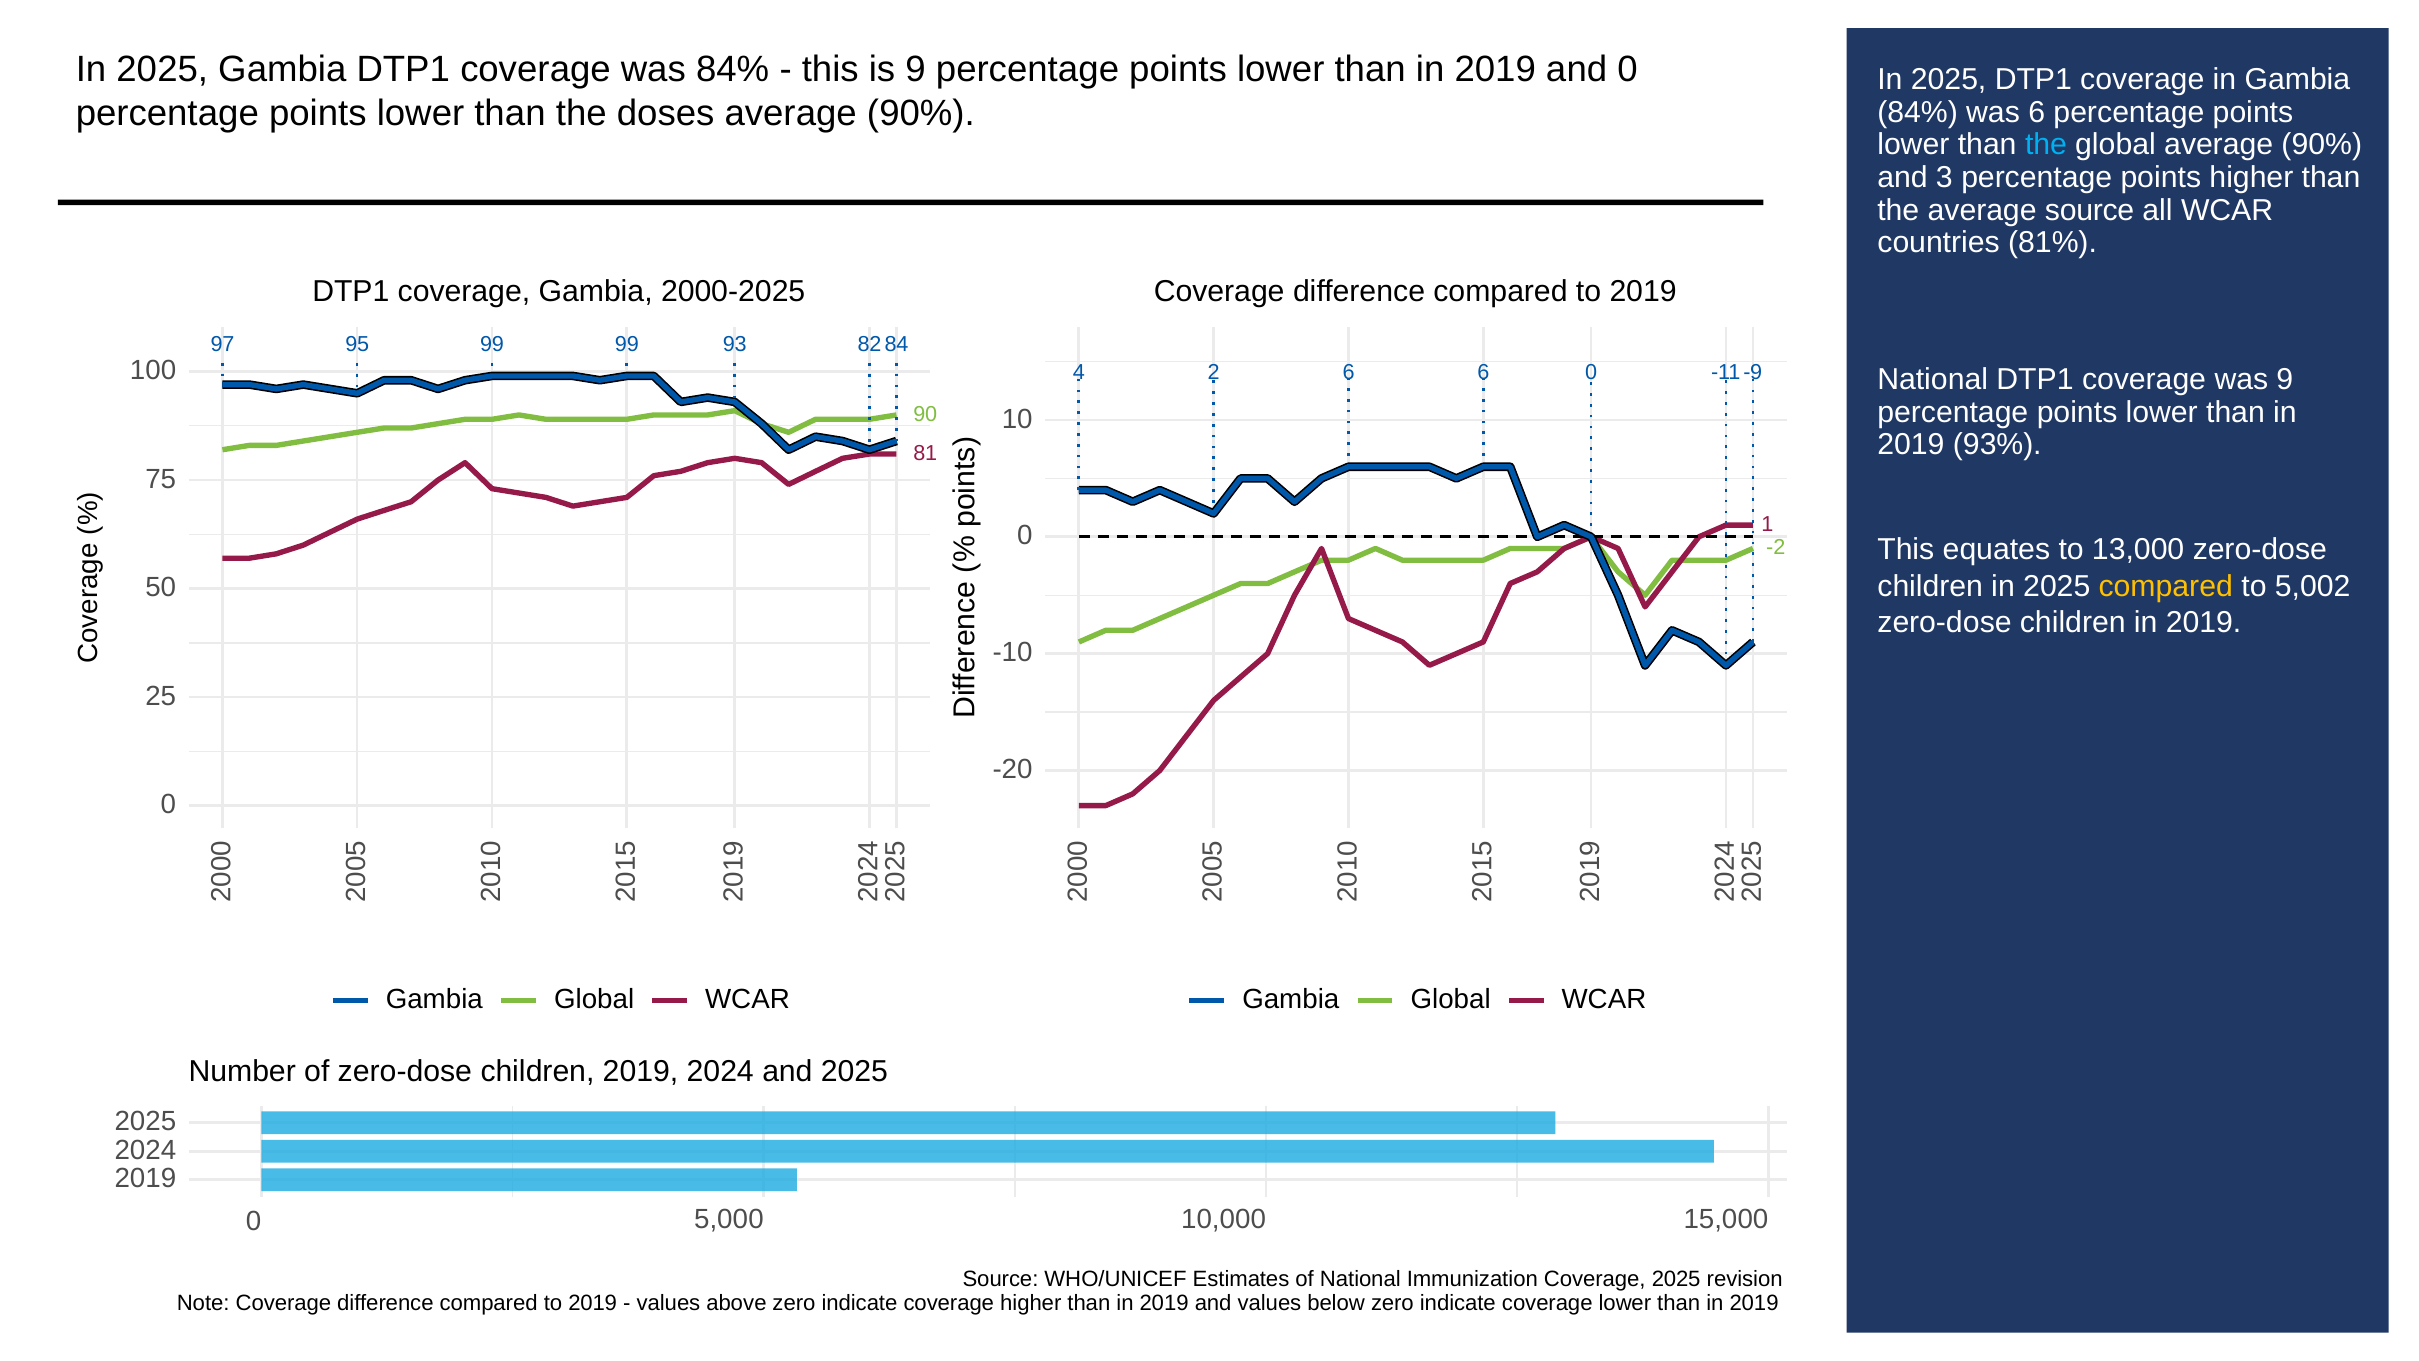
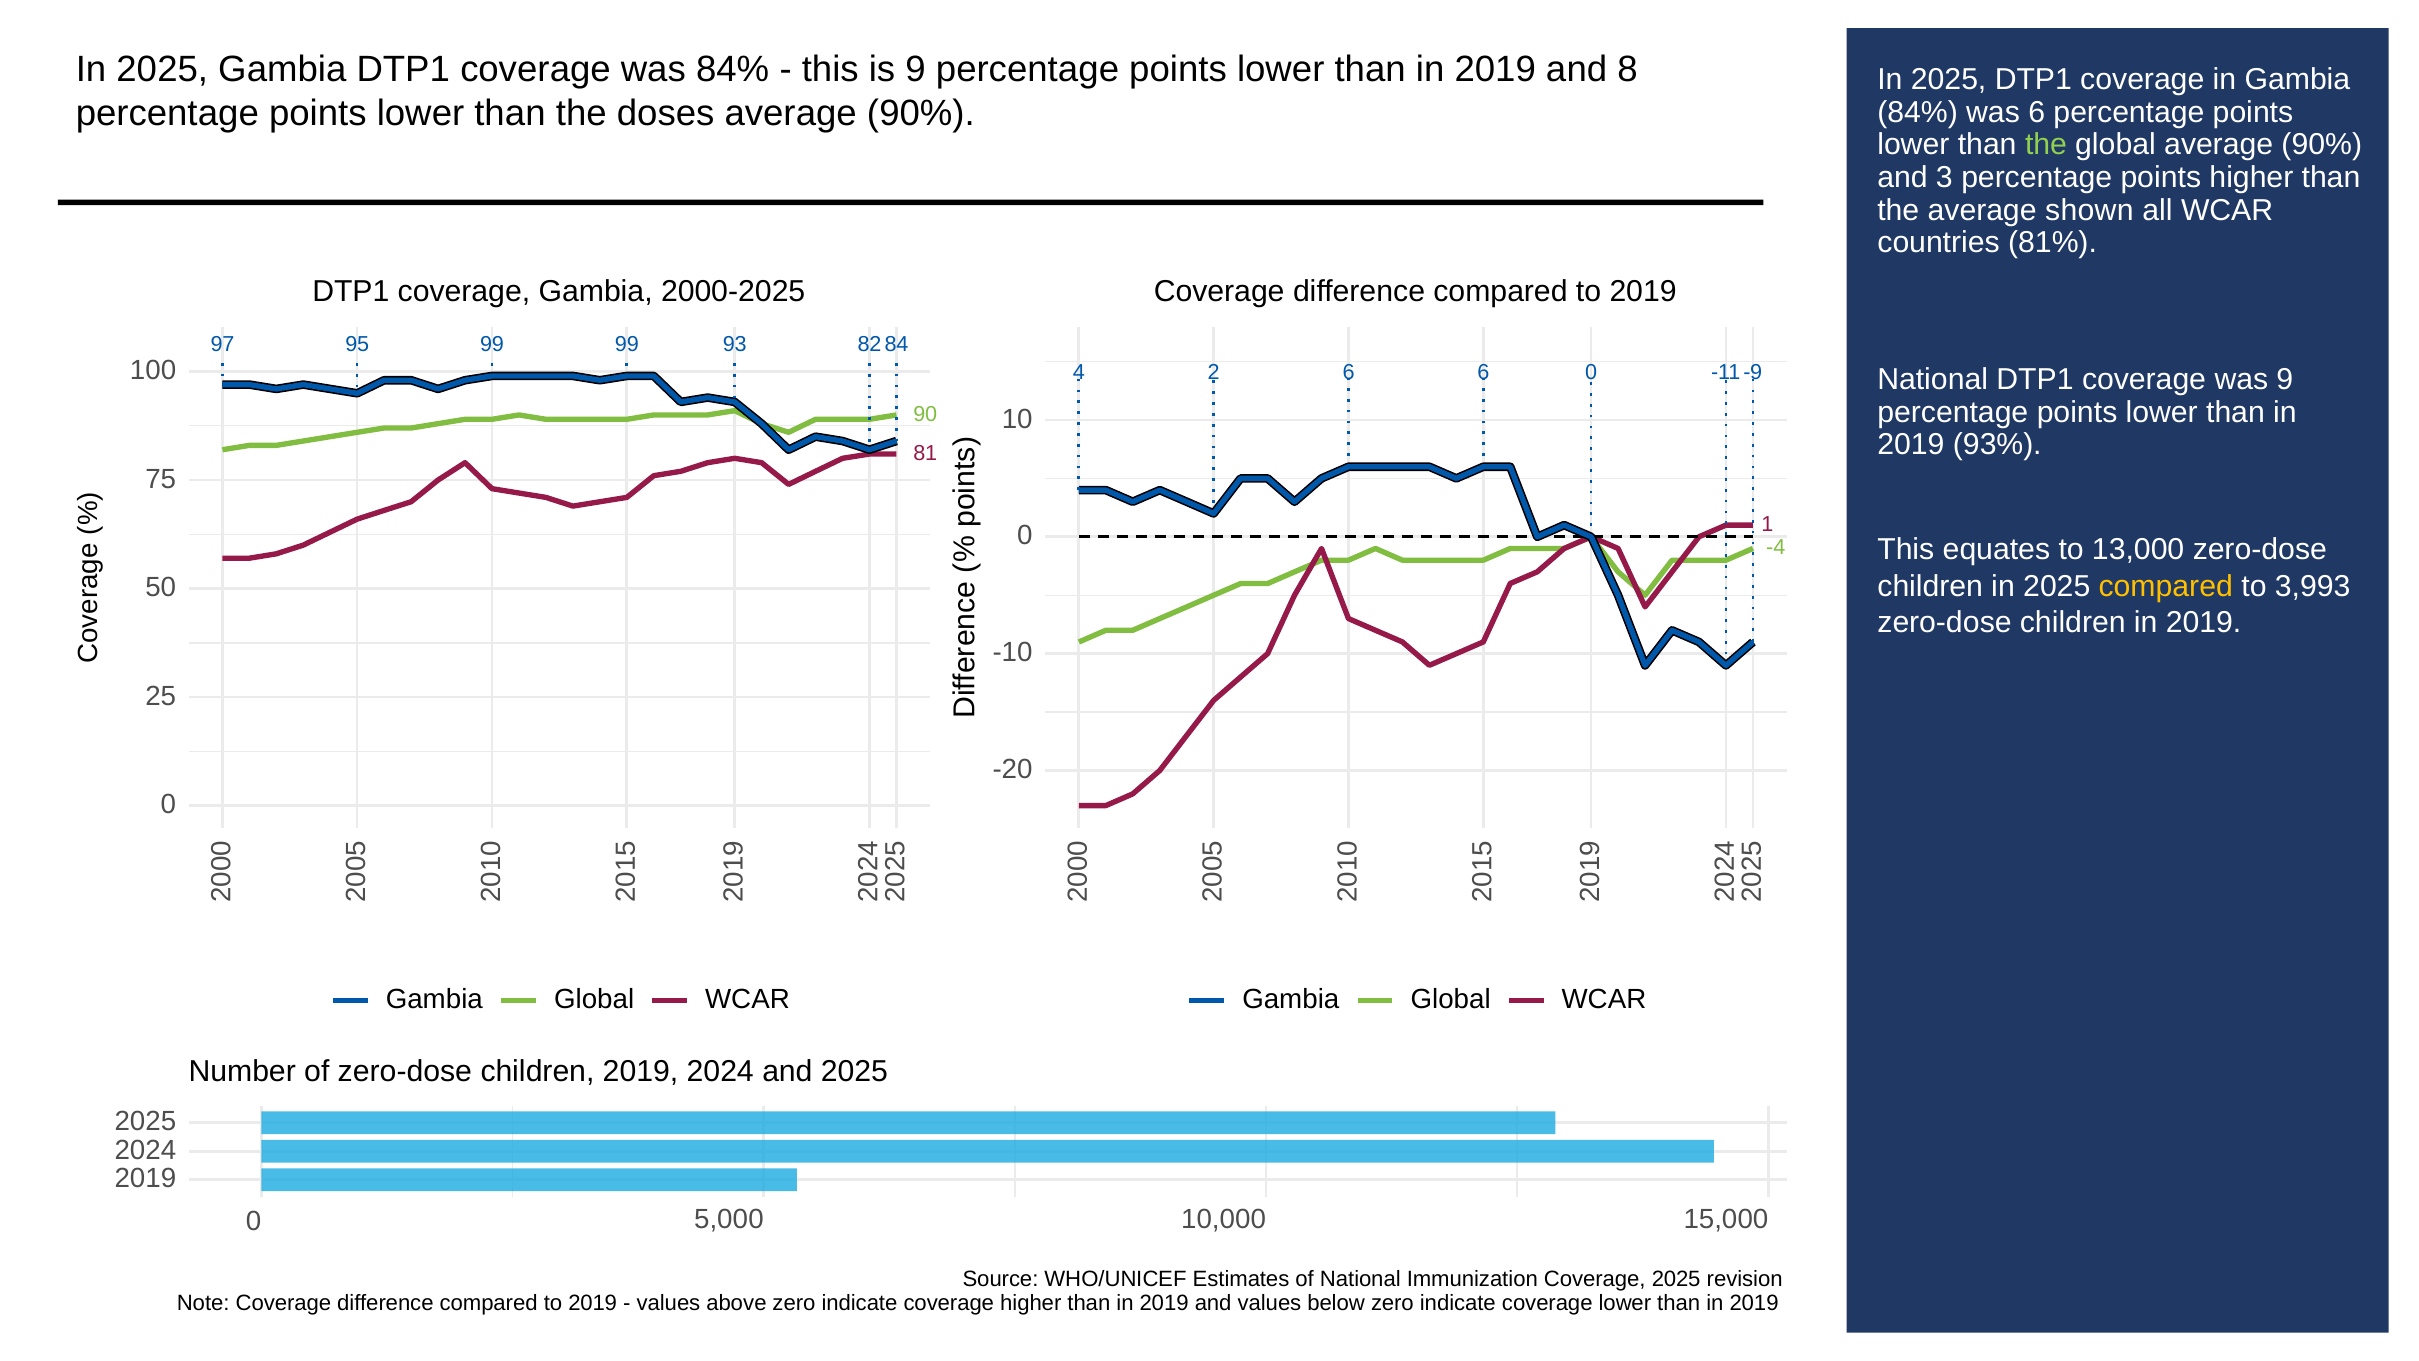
and 0: 0 -> 8 (1628, 70)
the colour: light blue -> light green (2046, 145)
average source: source -> shown (2089, 210)
-2: -2 -> -4 (1776, 548)
5,002: 5,002 -> 3,993 (2313, 586)
